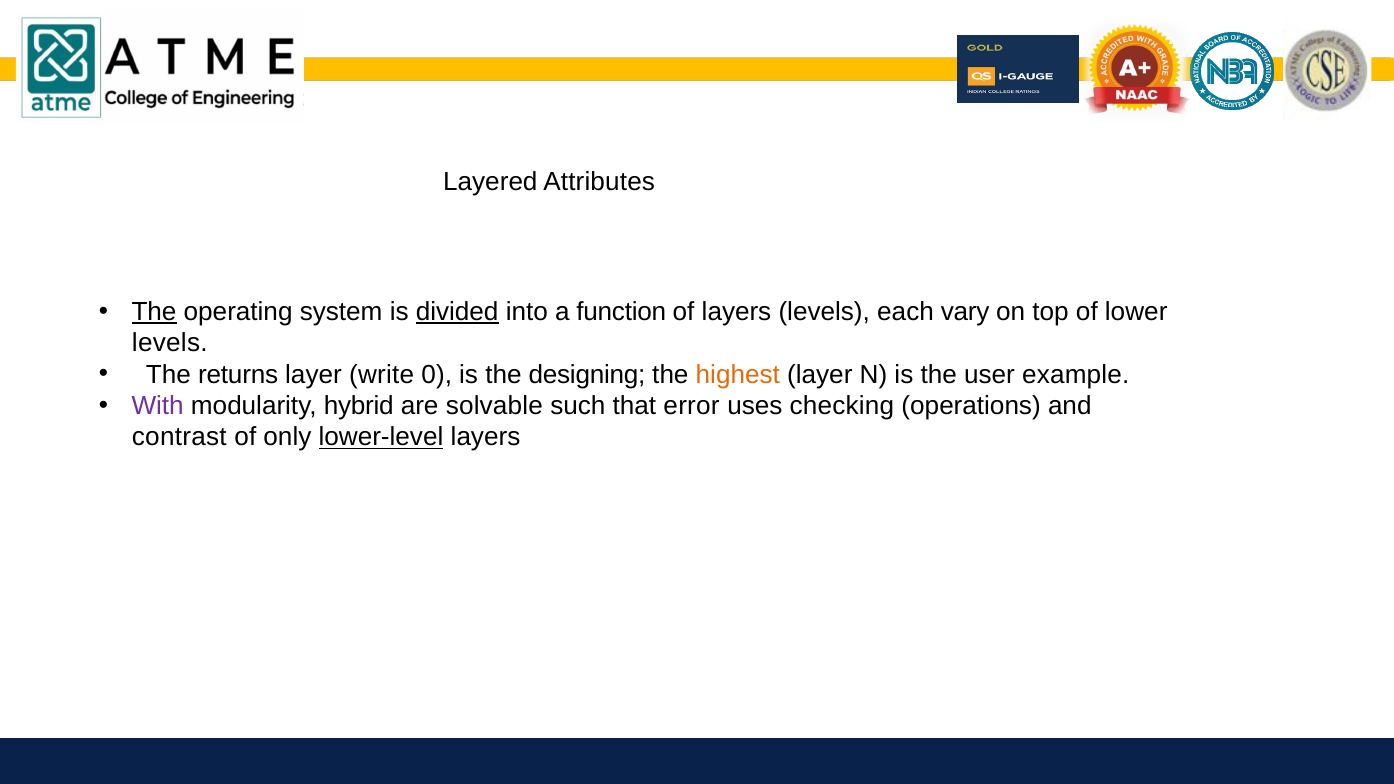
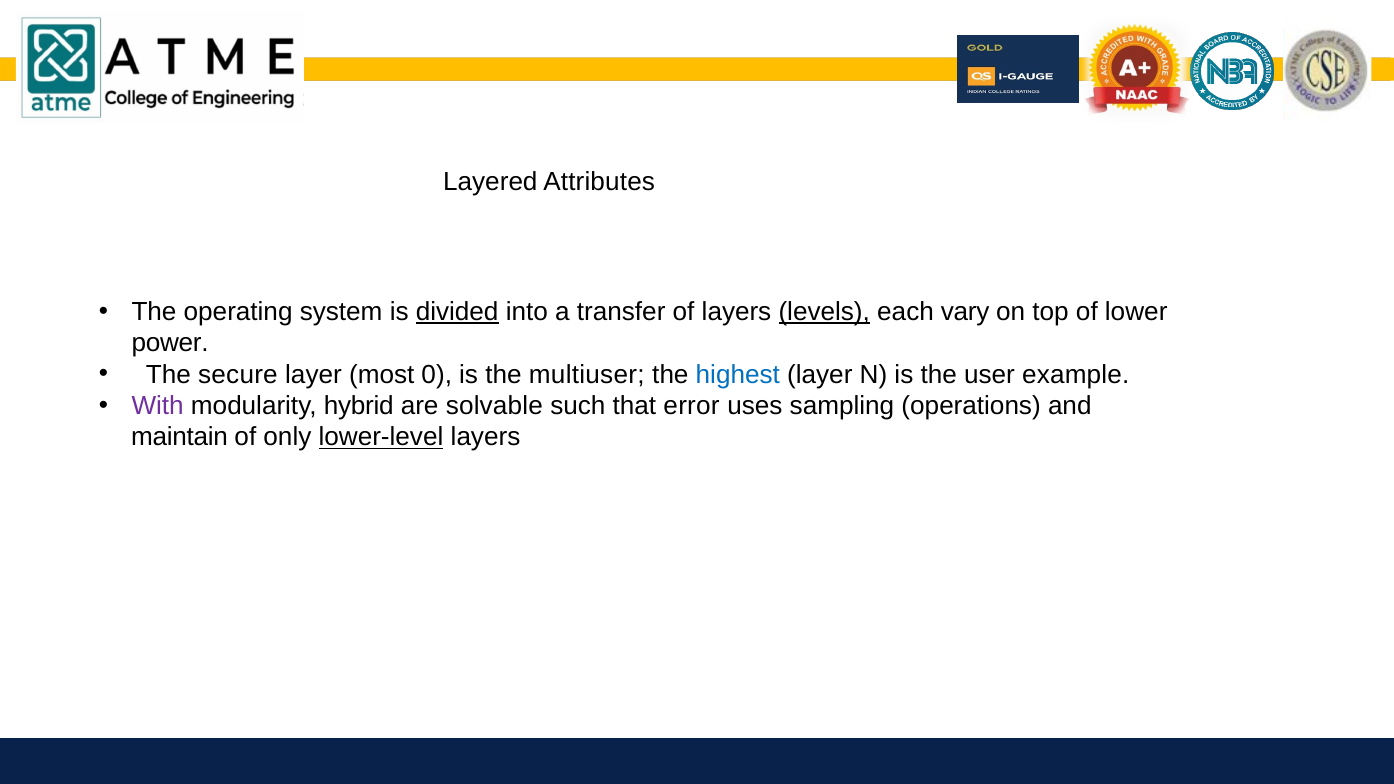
The underline: present -> none (154, 312)
function: function -> transfer (621, 312)
levels underline: none -> present (824, 312)
levels: levels -> power (170, 343)
returns: returns -> secure (238, 375)
write: write -> most (382, 375)
designing: designing -> multiuser (587, 375)
highest colour: orange -> blue (738, 375)
checking: checking -> sampling (842, 406)
contrast: contrast -> maintain (180, 437)
